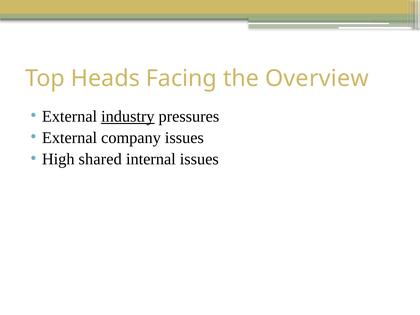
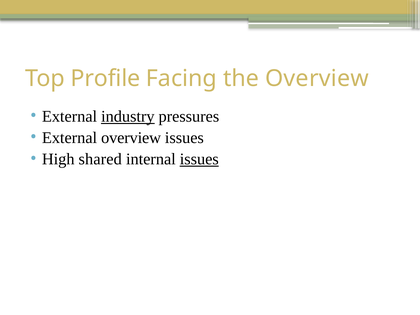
Heads: Heads -> Profile (105, 79)
External company: company -> overview (131, 138)
issues underline: none -> present (199, 159)
